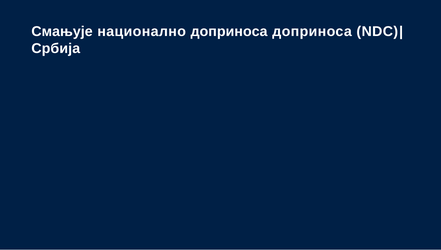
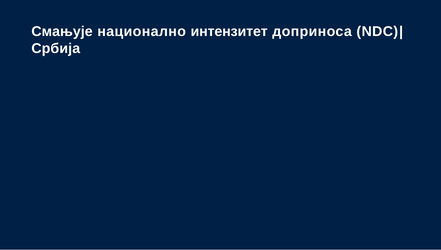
национално доприноса: доприноса -> интензитет (229, 32)
